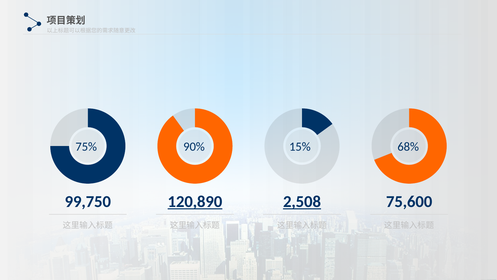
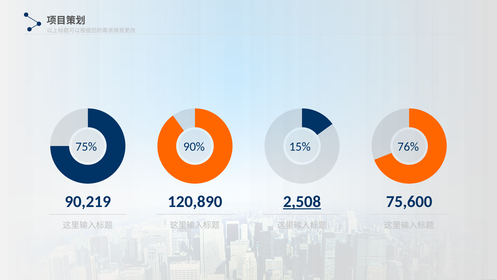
68%: 68% -> 76% (408, 147)
99,750: 99,750 -> 90,219 (88, 201)
120,890 underline: present -> none (195, 201)
